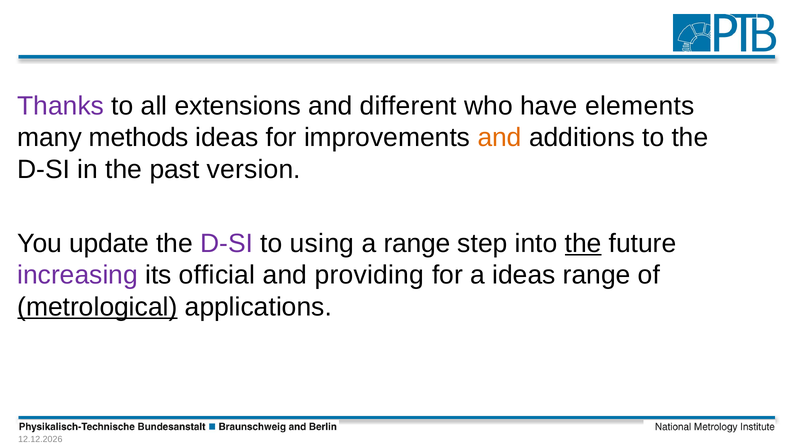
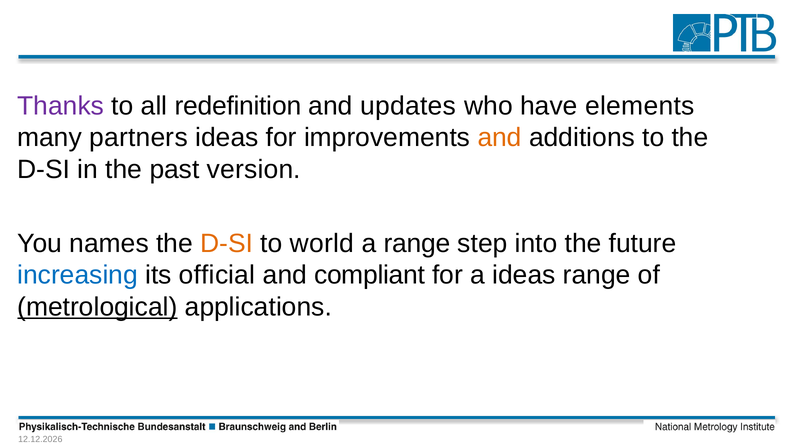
extensions: extensions -> redefinition (238, 106)
different: different -> updates (408, 106)
methods: methods -> partners (139, 138)
update: update -> names (109, 244)
D-SI colour: purple -> orange (227, 244)
using: using -> world (322, 244)
the underline: present -> none (583, 244)
increasing colour: purple -> blue (78, 275)
providing: providing -> compliant (370, 275)
